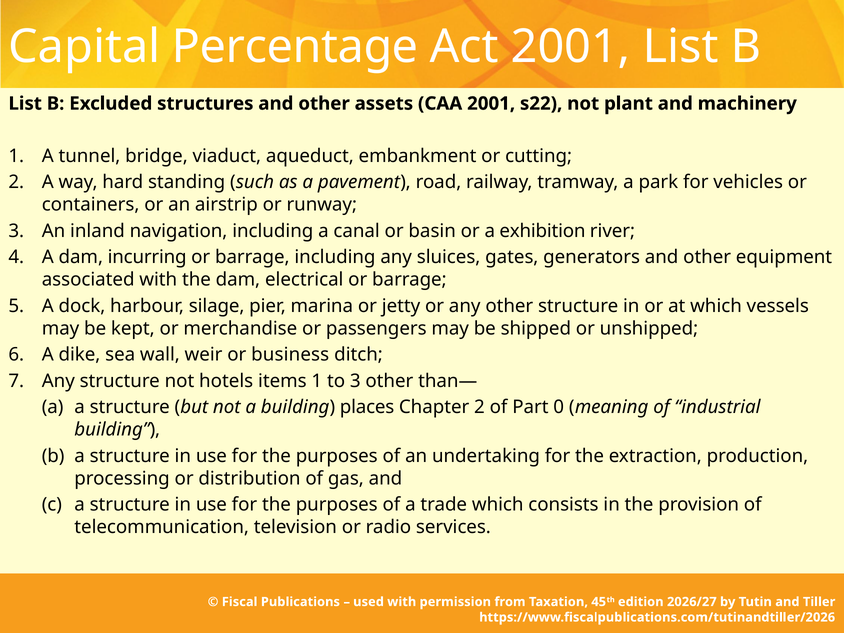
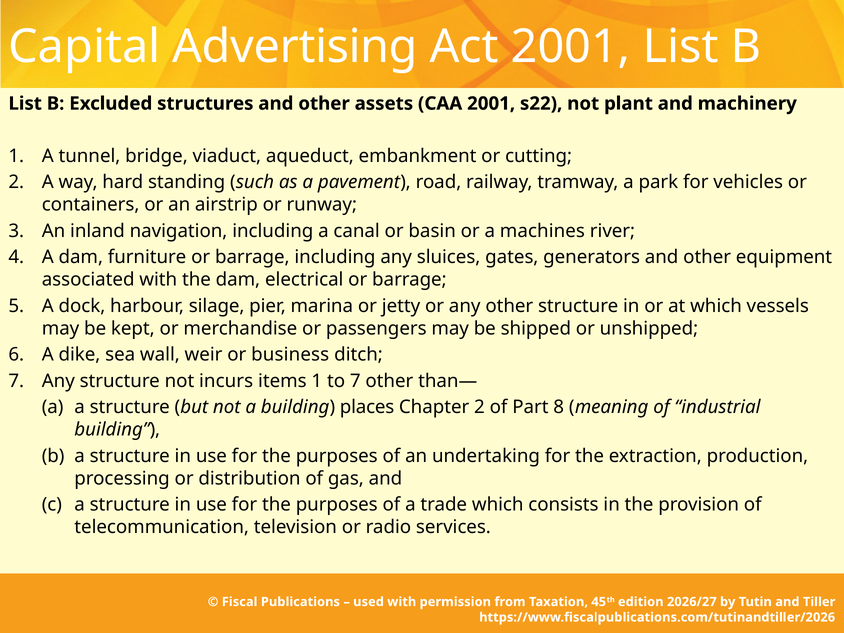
Percentage: Percentage -> Advertising (295, 47)
exhibition: exhibition -> machines (542, 231)
incurring: incurring -> furniture (147, 257)
hotels: hotels -> incurs (226, 381)
to 3: 3 -> 7 (355, 381)
0: 0 -> 8 (559, 407)
